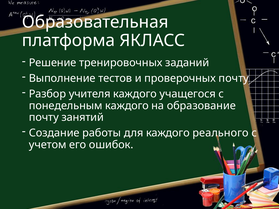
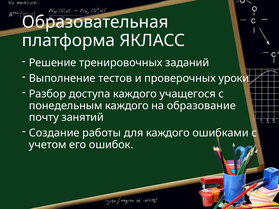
проверочных почту: почту -> уроки (234, 78)
учителя: учителя -> доступа (90, 94)
реального: реального -> ошибками (221, 133)
